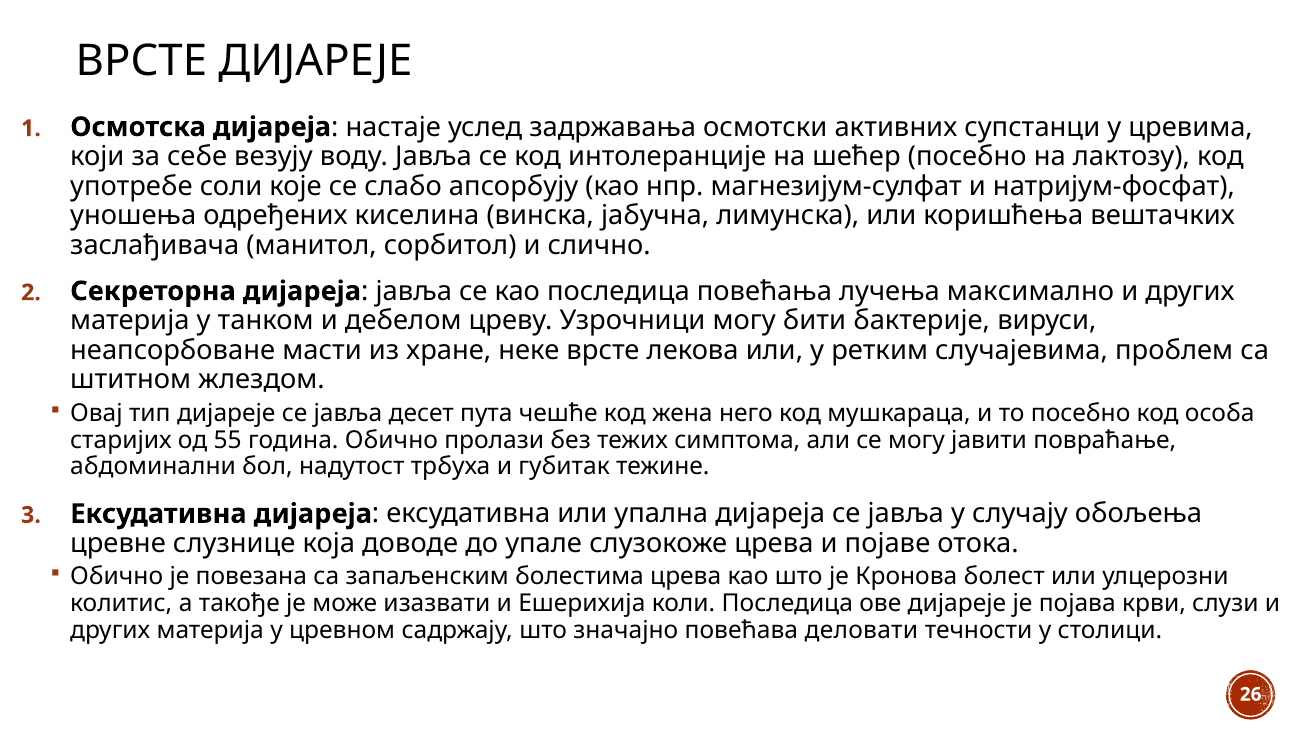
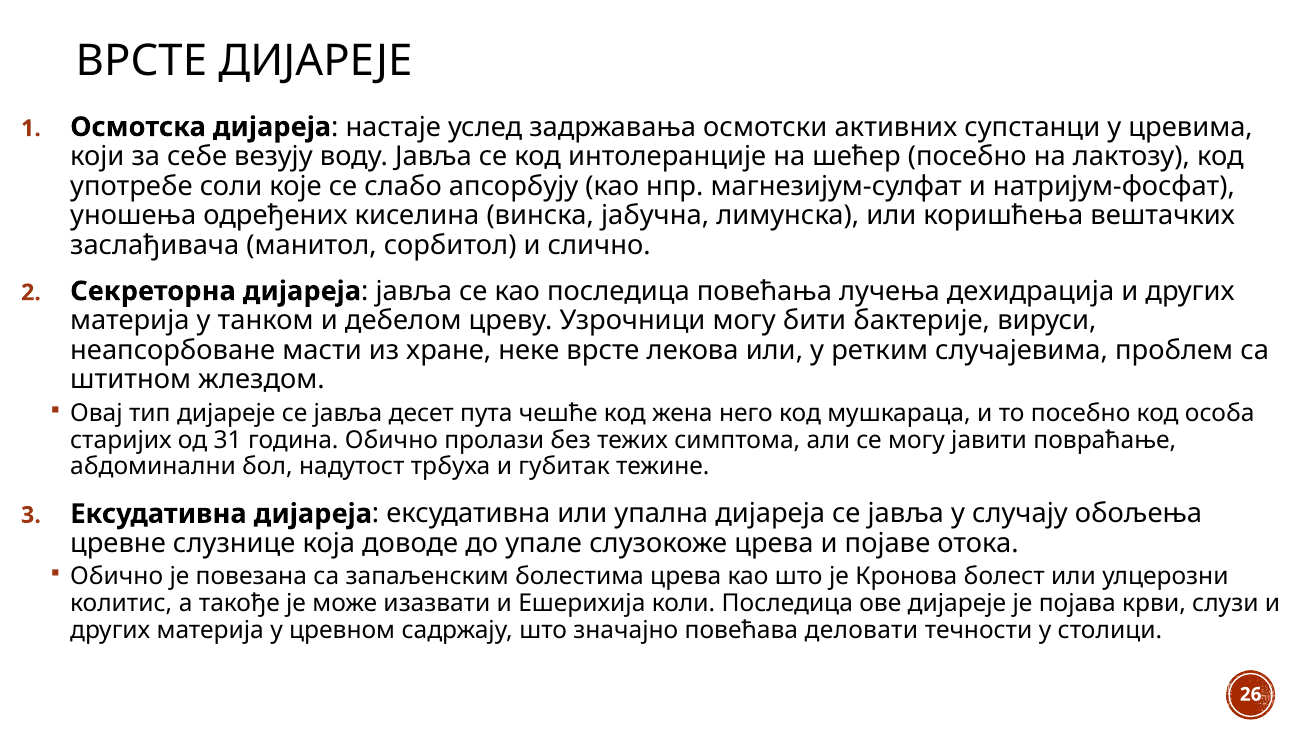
максимално: максимално -> дехидрација (1031, 291)
55: 55 -> 31 (228, 440)
